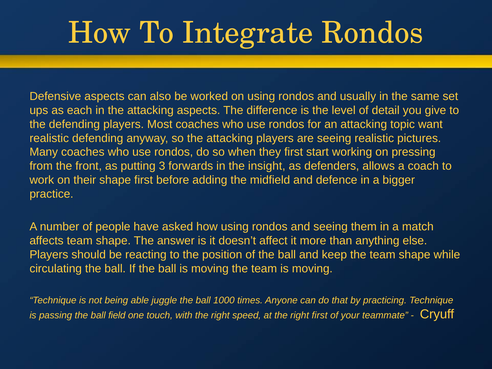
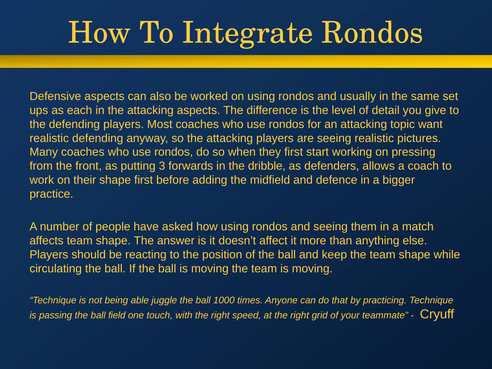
insight: insight -> dribble (267, 166)
right first: first -> grid (320, 315)
